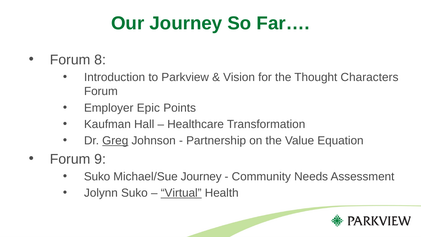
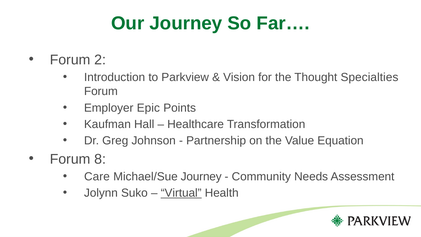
8: 8 -> 2 (100, 60)
Characters: Characters -> Specialties (369, 77)
Greg underline: present -> none (115, 141)
9: 9 -> 8 (100, 159)
Suko: Suko -> Care (97, 177)
